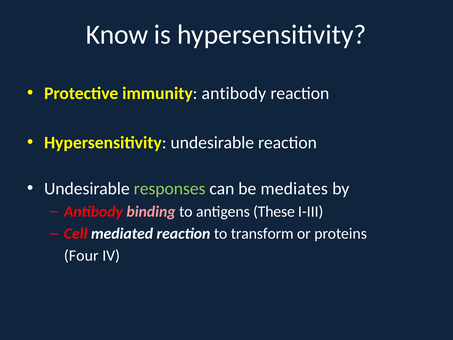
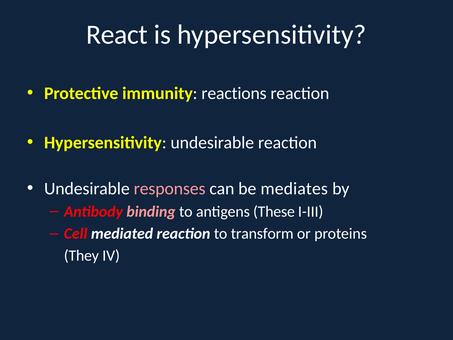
Know: Know -> React (117, 35)
immunity antibody: antibody -> reactions (234, 93)
responses colour: light green -> pink (170, 188)
Four: Four -> They (81, 256)
